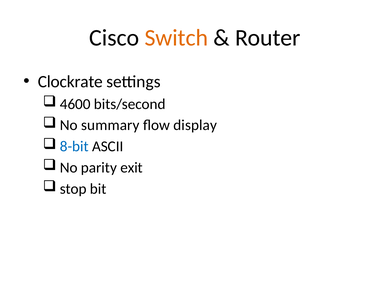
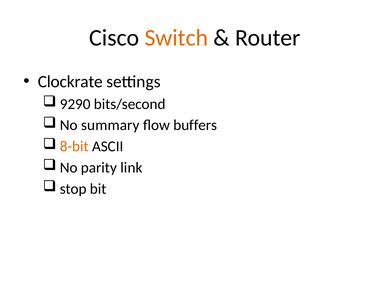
4600: 4600 -> 9290 (75, 104)
display: display -> buffers (195, 125)
8-bit colour: blue -> orange (74, 147)
exit: exit -> link (131, 168)
